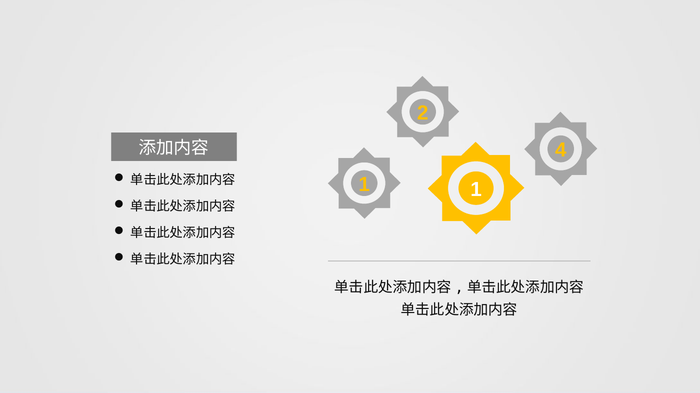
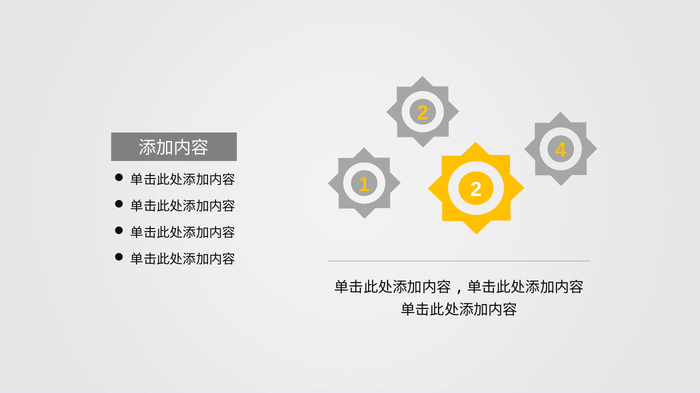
1 1: 1 -> 2 (476, 190)
